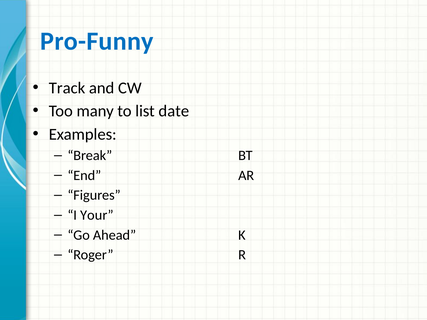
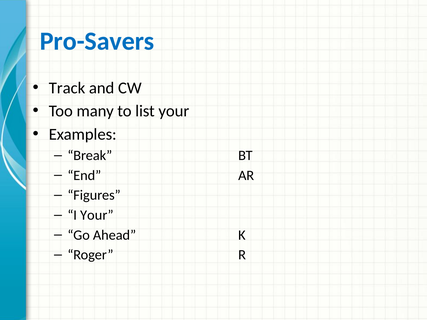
Pro-Funny: Pro-Funny -> Pro-Savers (97, 41)
list date: date -> your (174, 111)
